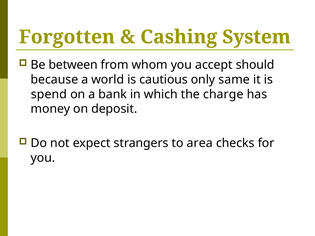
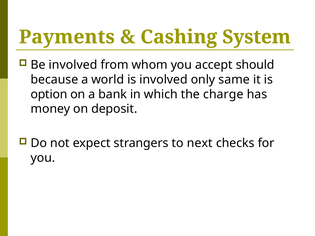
Forgotten: Forgotten -> Payments (67, 37)
Be between: between -> involved (73, 65)
is cautious: cautious -> involved (164, 80)
spend: spend -> option (49, 94)
area: area -> next (200, 143)
